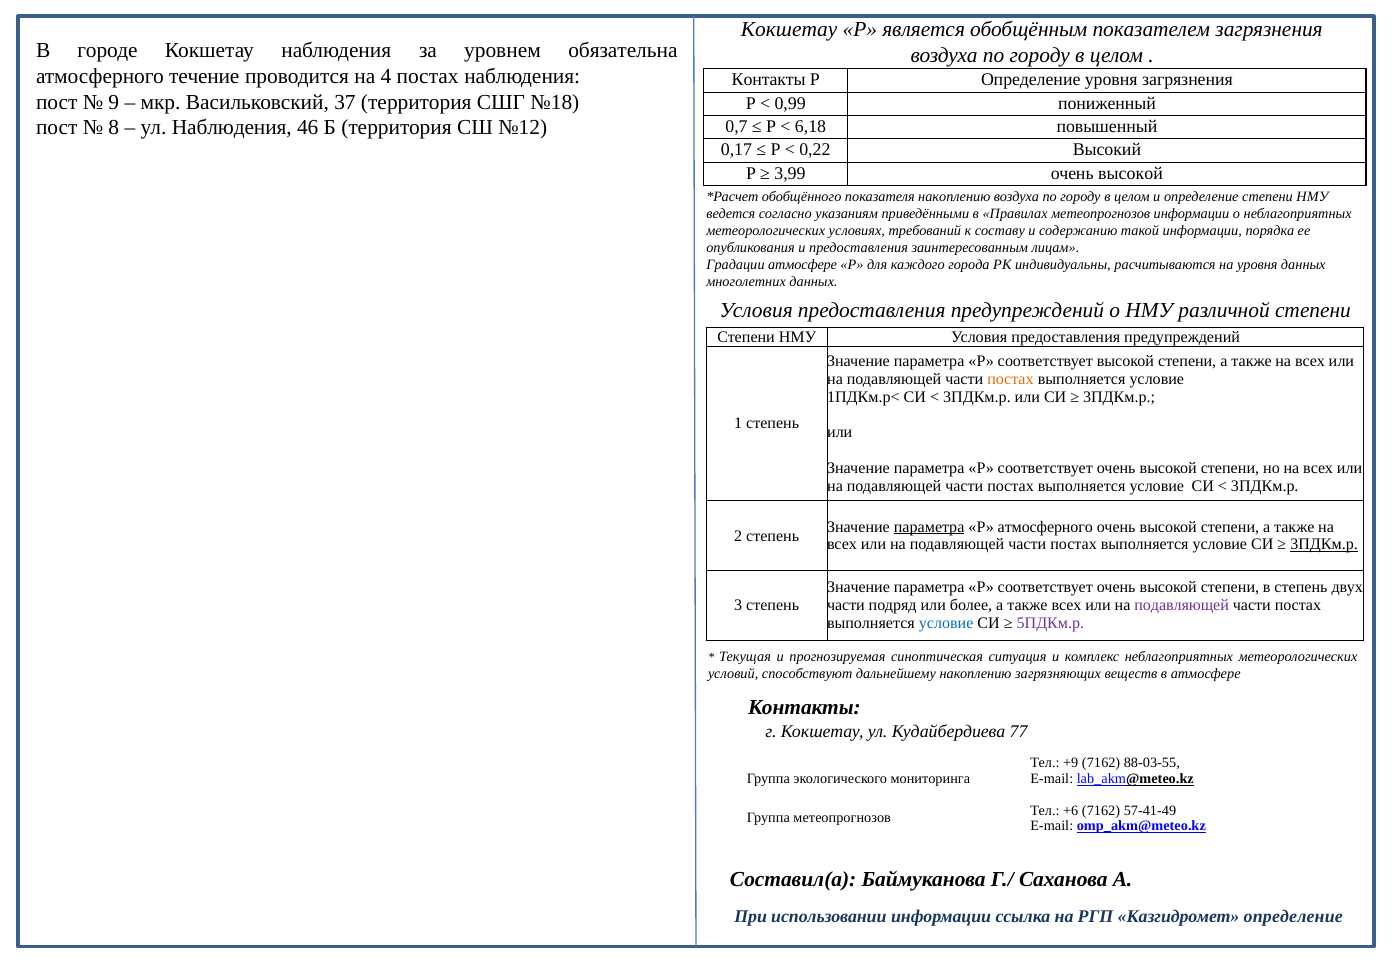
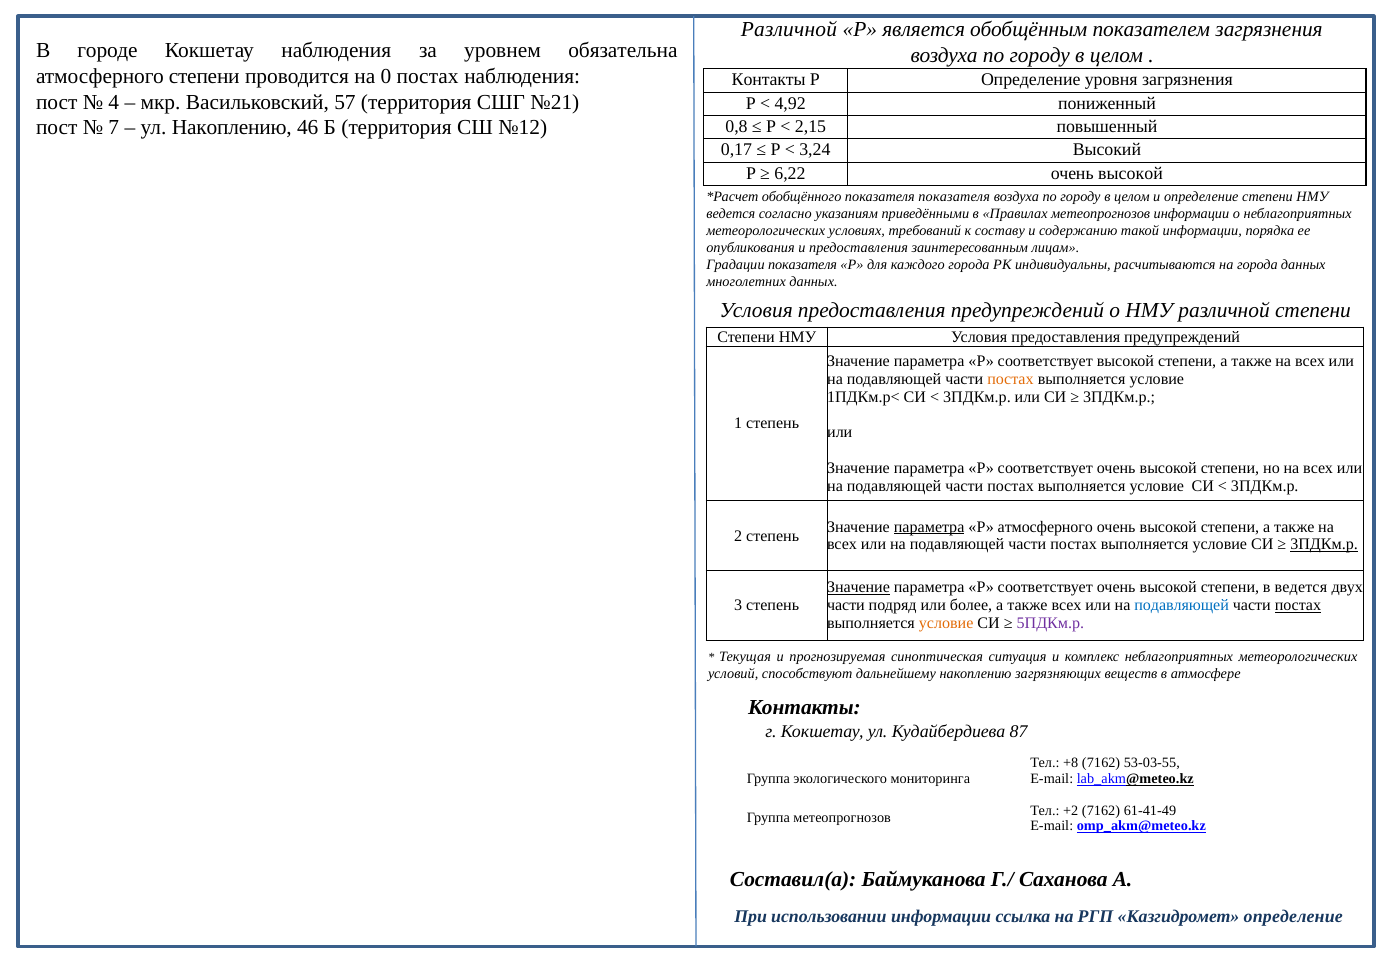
Кокшетау: Кокшетау -> Различной (789, 30)
атмосферного течение: течение -> степени (204, 76)
4: 4 -> 0 (386, 76)
9: 9 -> 4 (114, 102)
37: 37 -> 57 (345, 102)
№18: №18 -> №21 (555, 102)
0,99: 0,99 -> 4,92 (790, 103)
8: 8 -> 7 (114, 128)
ул Наблюдения: Наблюдения -> Накоплению (232, 128)
0,7: 0,7 -> 0,8 (737, 127)
6,18: 6,18 -> 2,15 (811, 127)
0,22: 0,22 -> 3,24 (815, 150)
3,99: 3,99 -> 6,22 (790, 173)
показателя накоплению: накоплению -> показателя (954, 197)
Градации атмосфере: атмосфере -> показателя (803, 265)
на уровня: уровня -> города (1257, 265)
Значение underline: none -> present (859, 588)
в степень: степень -> ведется (1301, 588)
подавляющей colour: purple -> blue (1182, 606)
постах underline: none -> present (1298, 606)
условие colour: blue -> orange (946, 624)
77: 77 -> 87 (1019, 733)
+9: +9 -> +8 (1071, 764)
88-03-55: 88-03-55 -> 53-03-55 (1152, 764)
+6: +6 -> +2 (1071, 811)
57-41-49: 57-41-49 -> 61-41-49 (1150, 811)
